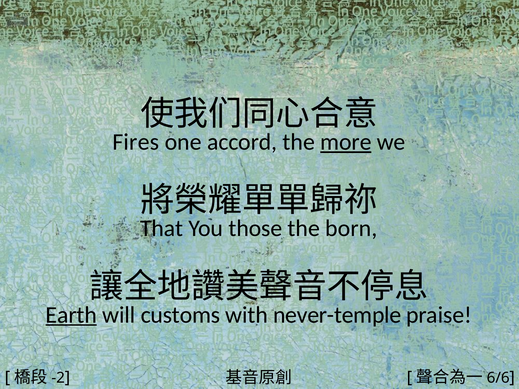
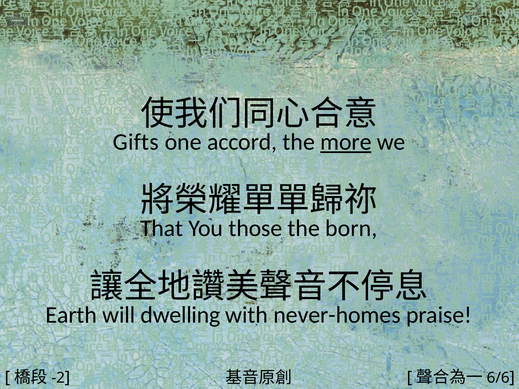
Fires: Fires -> Gifts (136, 142)
Earth underline: present -> none (71, 315)
customs: customs -> dwelling (180, 315)
never-temple: never-temple -> never-homes (337, 315)
